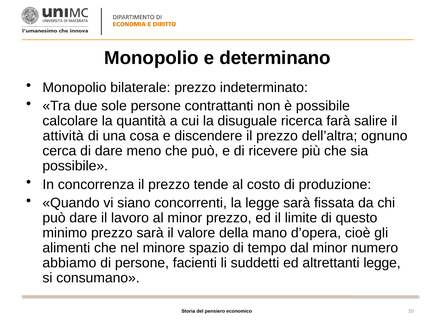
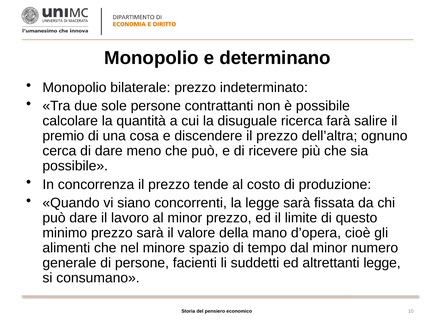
attività: attività -> premio (63, 136)
abbiamo: abbiamo -> generale (69, 263)
